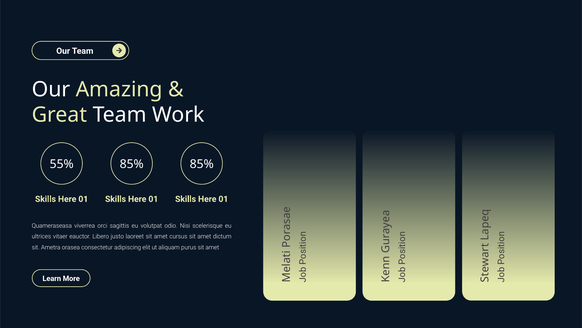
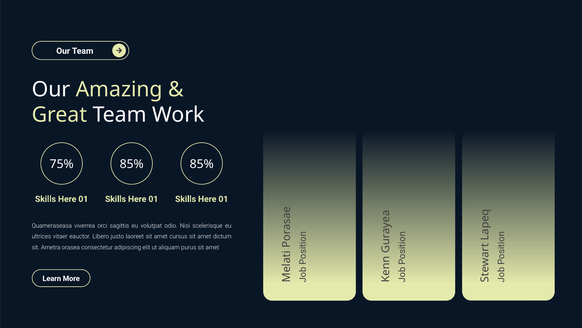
55%: 55% -> 75% (62, 164)
